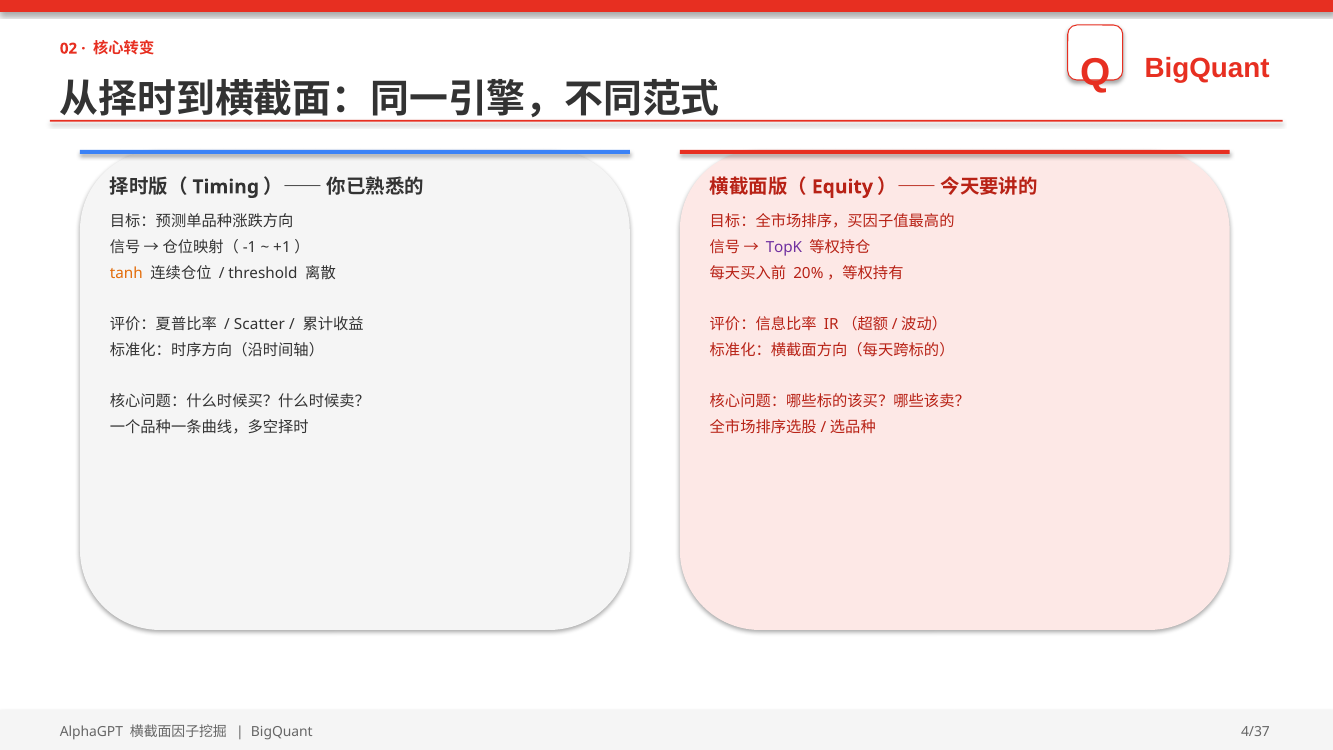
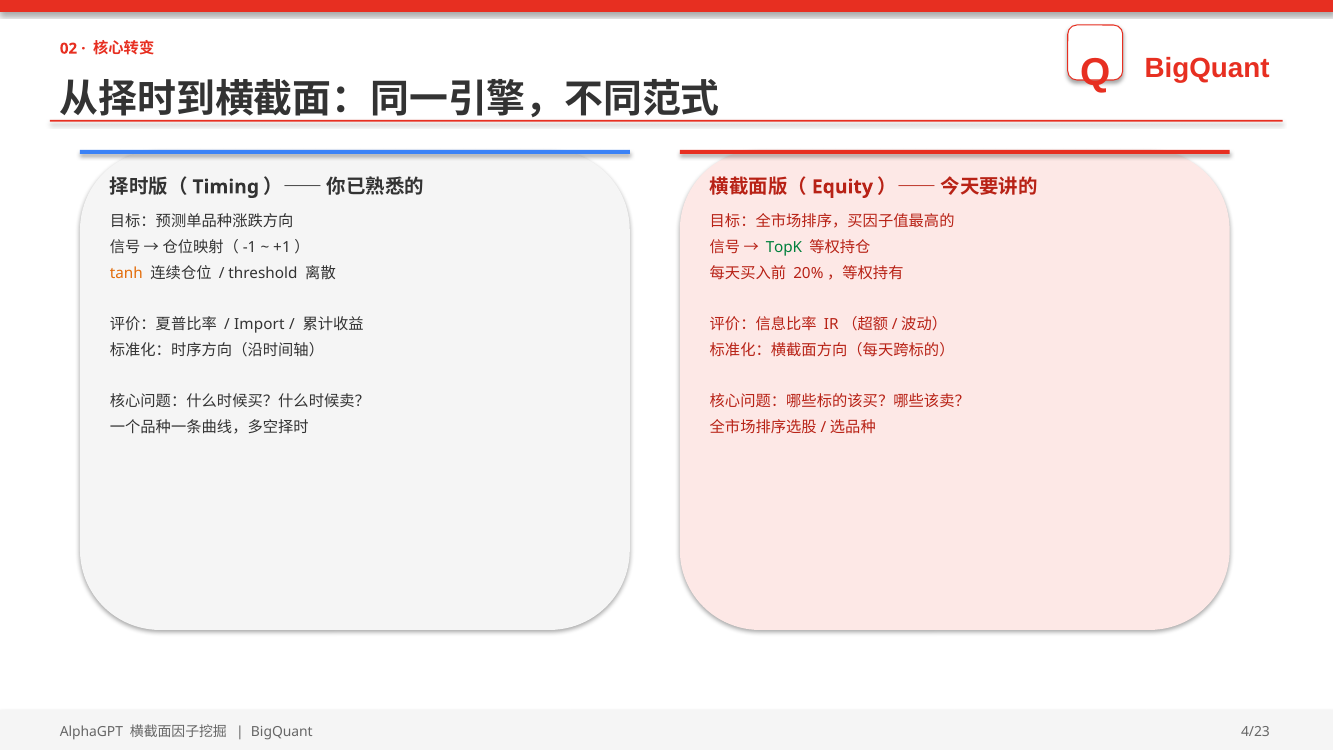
TopK colour: purple -> green (784, 247)
Scatter: Scatter -> Import (259, 324)
4/37: 4/37 -> 4/23 (1255, 732)
